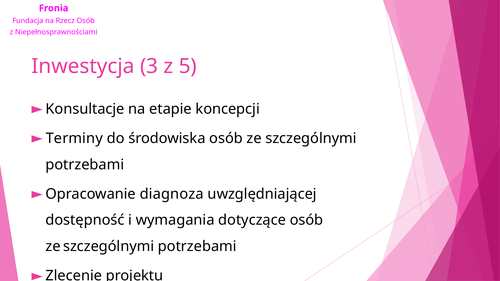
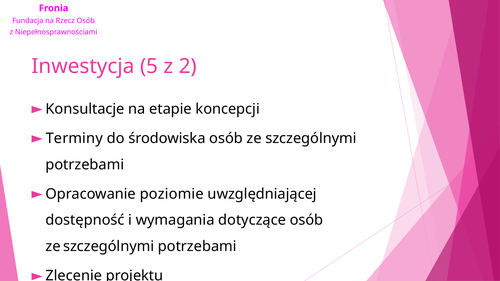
3: 3 -> 5 (149, 66)
5: 5 -> 2 (188, 66)
diagnoza: diagnoza -> poziomie (172, 194)
